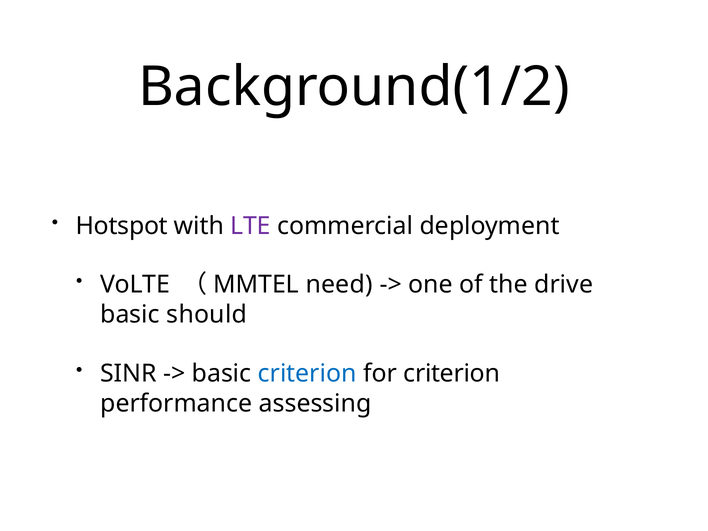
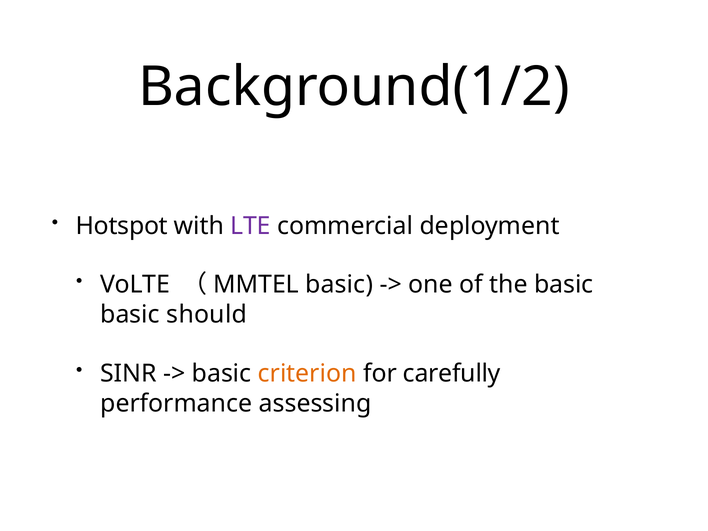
need: need -> basic (339, 285)
the drive: drive -> basic (564, 285)
criterion colour: blue -> orange (307, 374)
for criterion: criterion -> carefully (452, 374)
